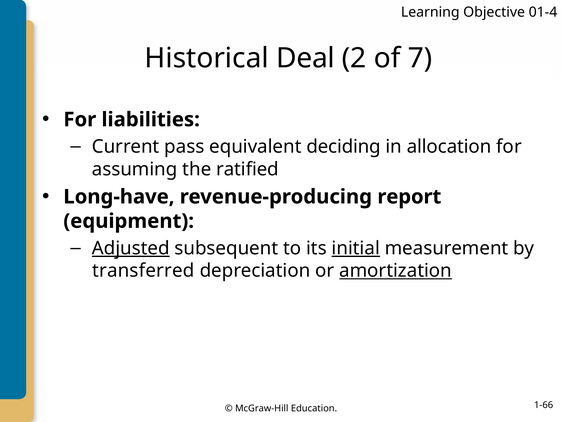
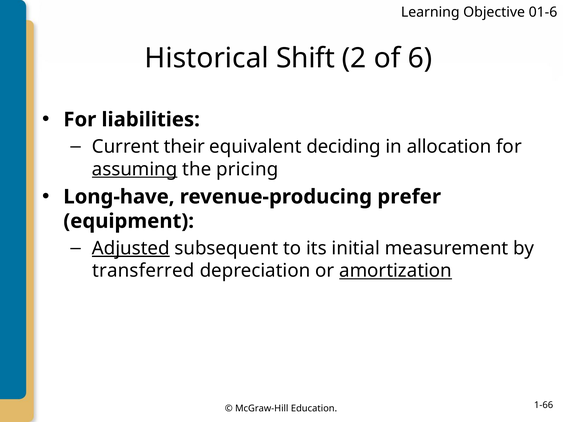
01-4: 01-4 -> 01-6 (543, 12)
Deal: Deal -> Shift (305, 58)
7: 7 -> 6 (420, 58)
pass: pass -> their (184, 147)
assuming underline: none -> present (135, 169)
ratified: ratified -> pricing (247, 169)
report: report -> prefer (409, 197)
initial underline: present -> none (356, 248)
